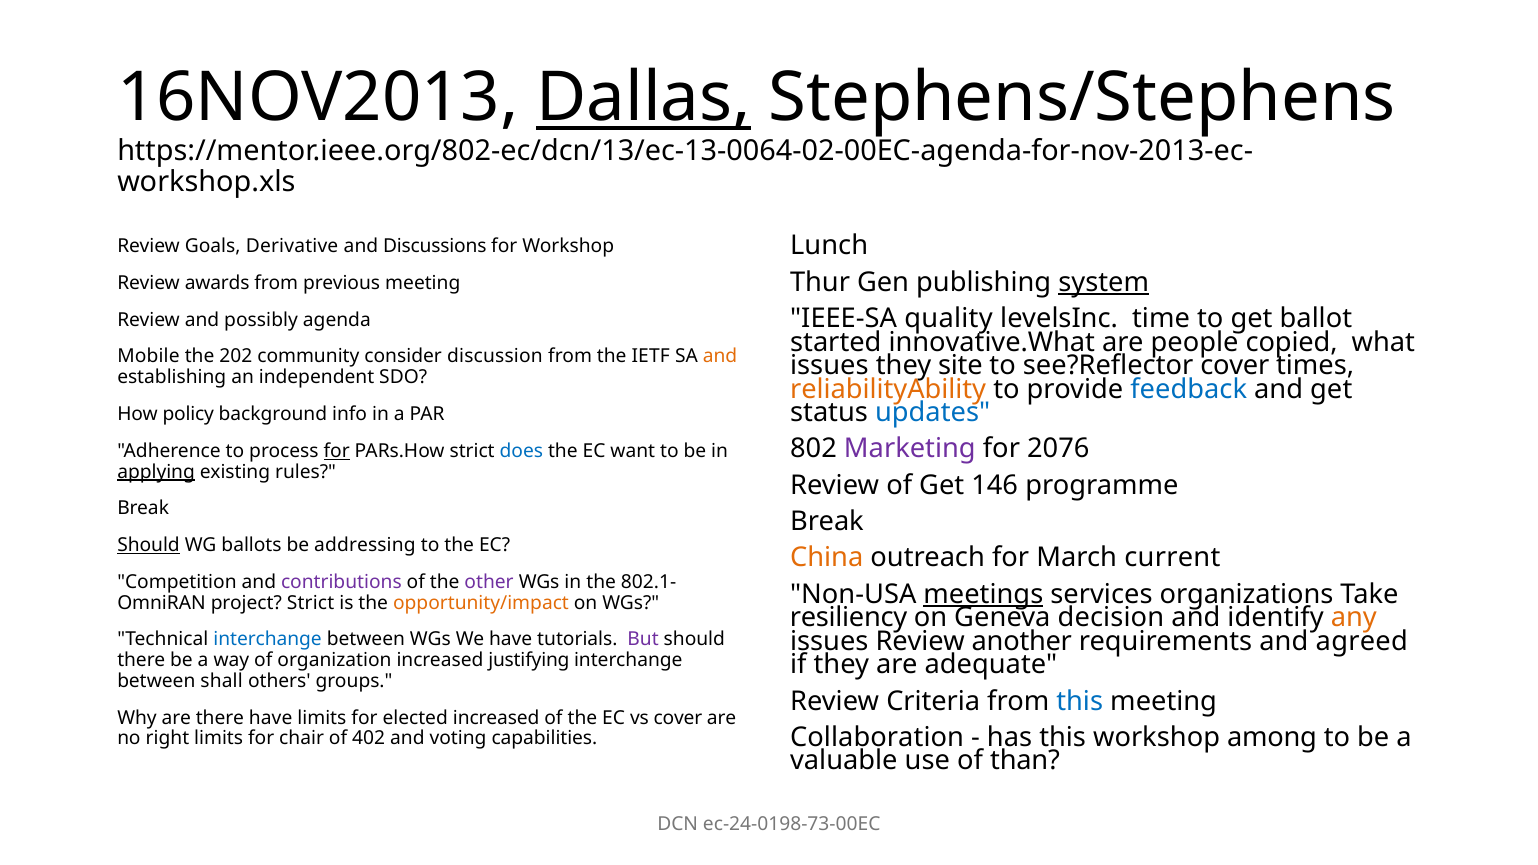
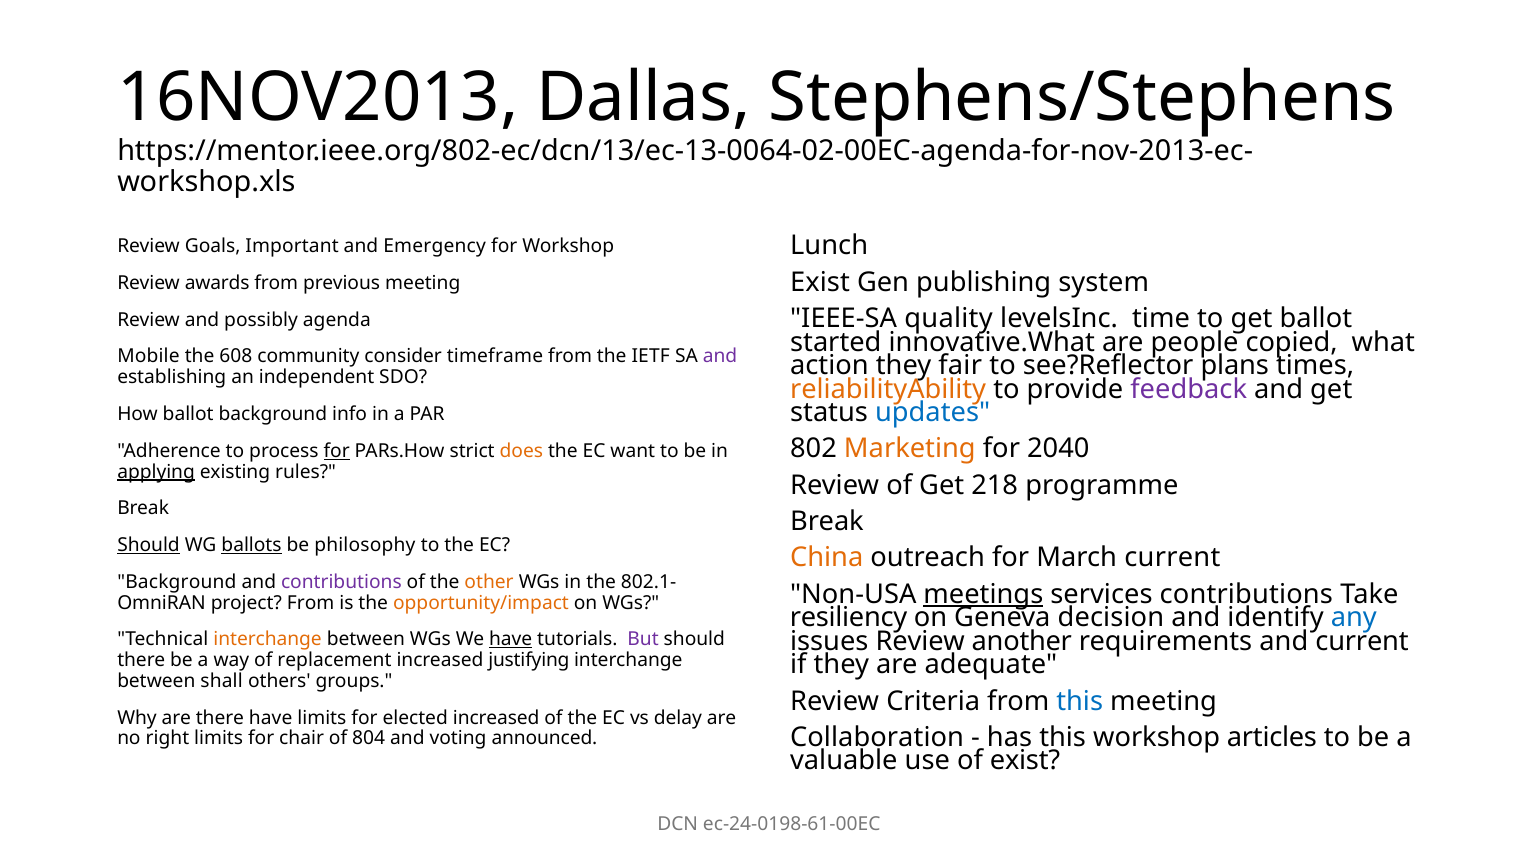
Dallas underline: present -> none (644, 98)
Derivative: Derivative -> Important (292, 246)
Discussions: Discussions -> Emergency (435, 246)
Thur: Thur -> Exist (820, 282)
system underline: present -> none (1104, 282)
202: 202 -> 608 (236, 357)
discussion: discussion -> timeframe (495, 357)
and colour: orange -> purple (720, 357)
issues: issues -> action (829, 366)
site: site -> fair (960, 366)
see?Reflector cover: cover -> plans (1235, 366)
feedback colour: blue -> purple (1189, 389)
How policy: policy -> ballot (188, 414)
Marketing colour: purple -> orange (910, 449)
2076: 2076 -> 2040 (1058, 449)
does colour: blue -> orange (521, 451)
146: 146 -> 218 (995, 485)
ballots underline: none -> present (252, 545)
addressing: addressing -> philosophy (365, 545)
Competition: Competition -> Background (177, 582)
other colour: purple -> orange (489, 582)
services organizations: organizations -> contributions (1246, 594)
project Strict: Strict -> From (311, 603)
any colour: orange -> blue (1354, 618)
and agreed: agreed -> current (1362, 641)
interchange colour: blue -> orange (268, 640)
have underline: none -> present (511, 640)
organization: organization -> replacement (334, 660)
vs cover: cover -> delay (678, 718)
among: among -> articles (1272, 738)
402: 402 -> 804 (369, 739)
capabilities: capabilities -> announced (544, 739)
of than: than -> exist (1025, 761)
ec-24-0198-73-00EC: ec-24-0198-73-00EC -> ec-24-0198-61-00EC (792, 825)
